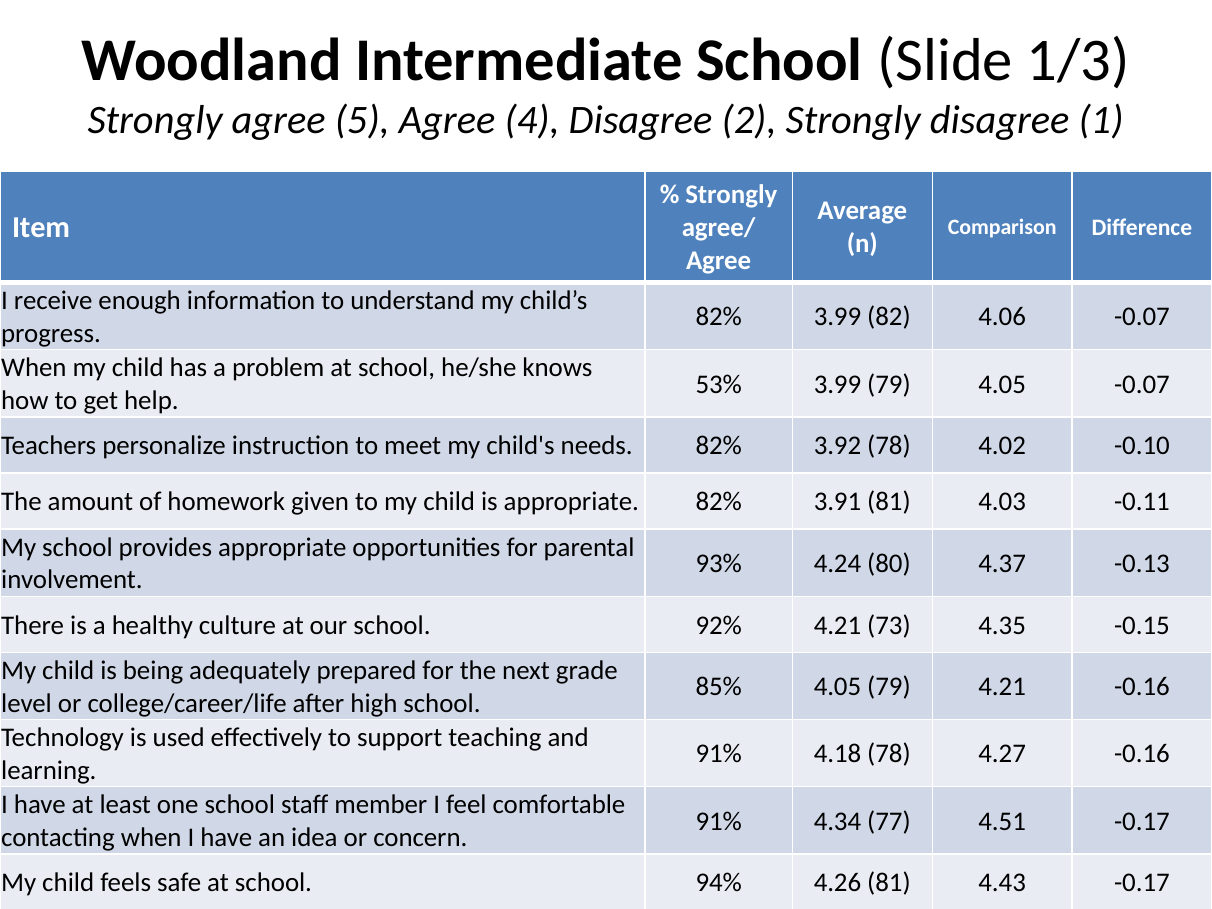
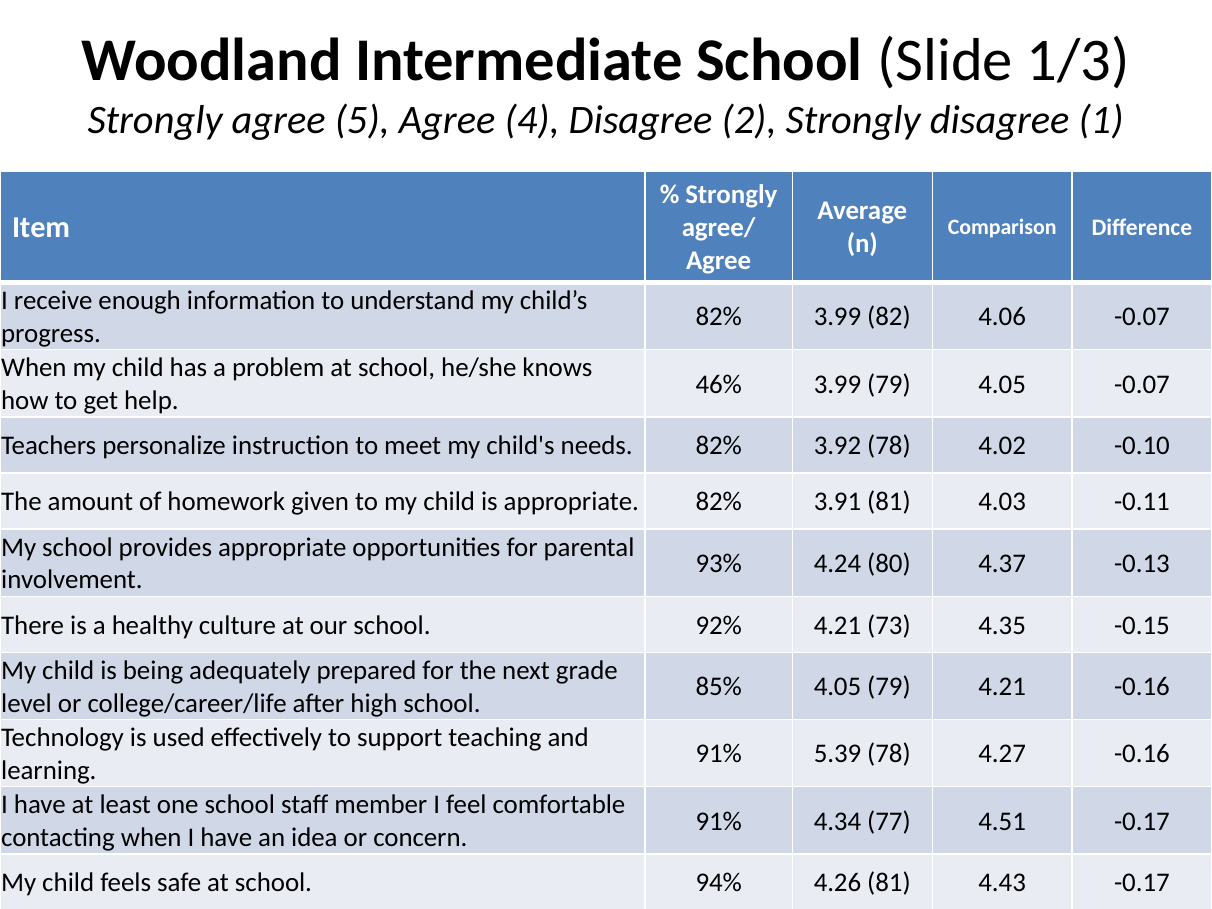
53%: 53% -> 46% (719, 384)
4.18: 4.18 -> 5.39 (838, 754)
